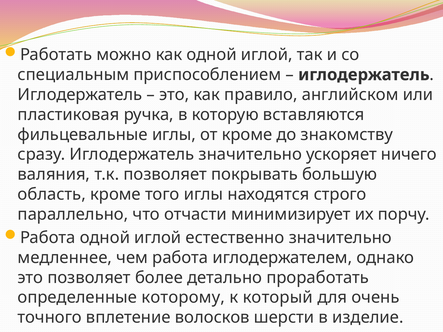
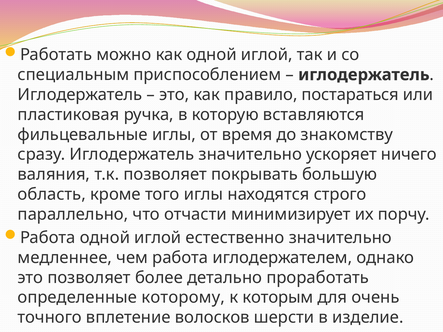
английском: английском -> постараться (350, 95)
от кроме: кроме -> время (247, 135)
который: который -> которым (278, 298)
